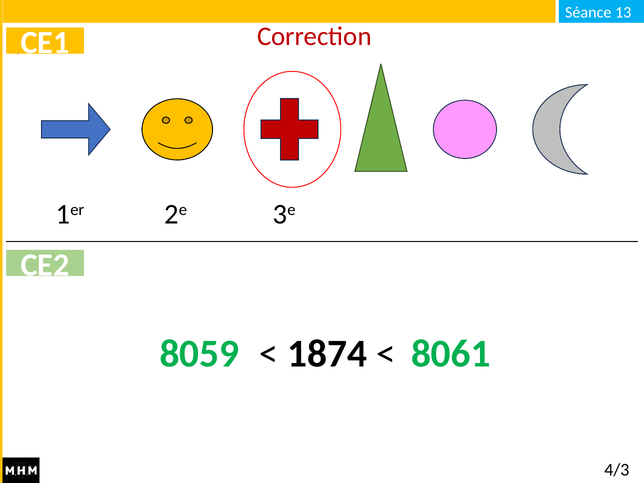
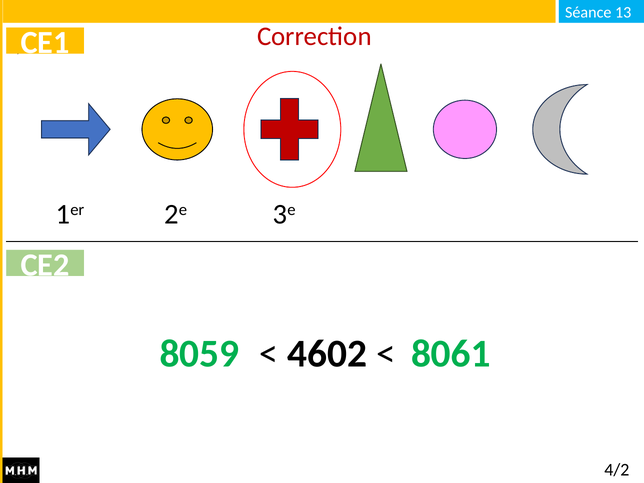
1874: 1874 -> 4602 (327, 354)
4/3: 4/3 -> 4/2 (617, 470)
